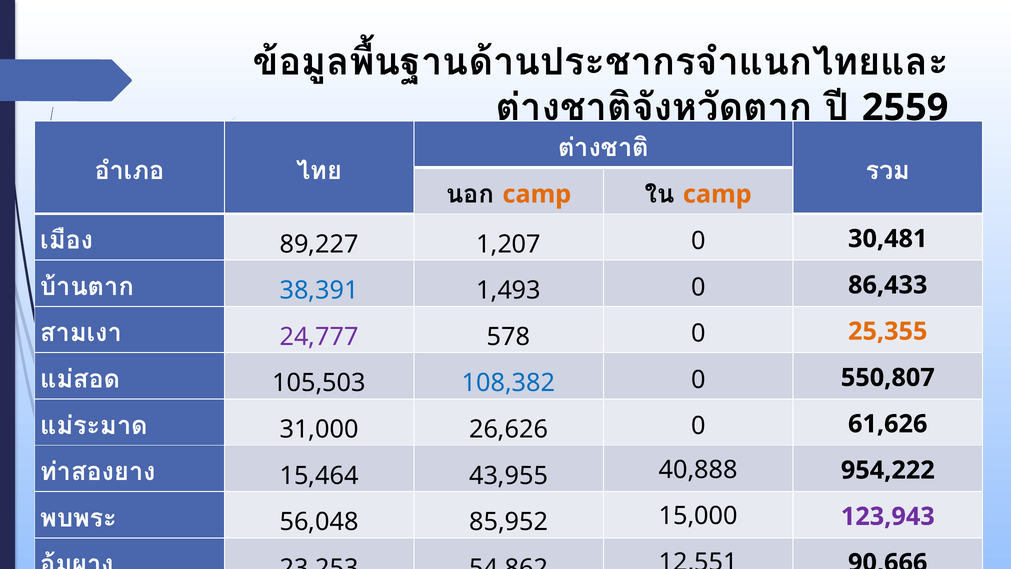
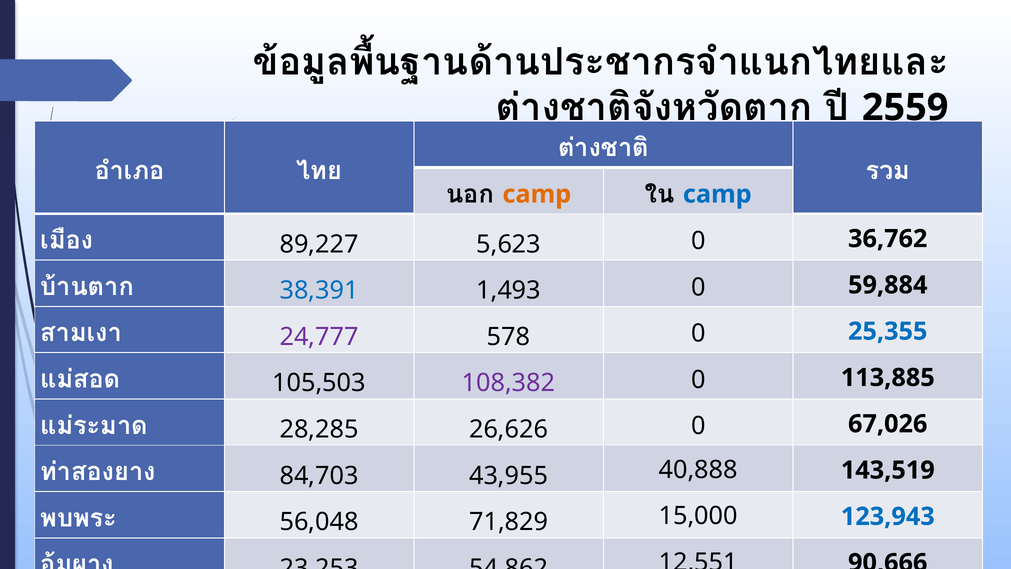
camp colour: orange -> blue (717, 194)
1,207: 1,207 -> 5,623 (509, 244)
30,481: 30,481 -> 36,762 (888, 239)
86,433: 86,433 -> 59,884 (888, 285)
25,355 colour: orange -> blue (888, 331)
108,382 colour: blue -> purple (509, 383)
550,807: 550,807 -> 113,885 (888, 377)
31,000: 31,000 -> 28,285 (319, 429)
61,626: 61,626 -> 67,026 (888, 424)
15,464: 15,464 -> 84,703 (319, 475)
954,222: 954,222 -> 143,519 (888, 470)
85,952: 85,952 -> 71,829 (509, 522)
123,943 colour: purple -> blue (888, 516)
